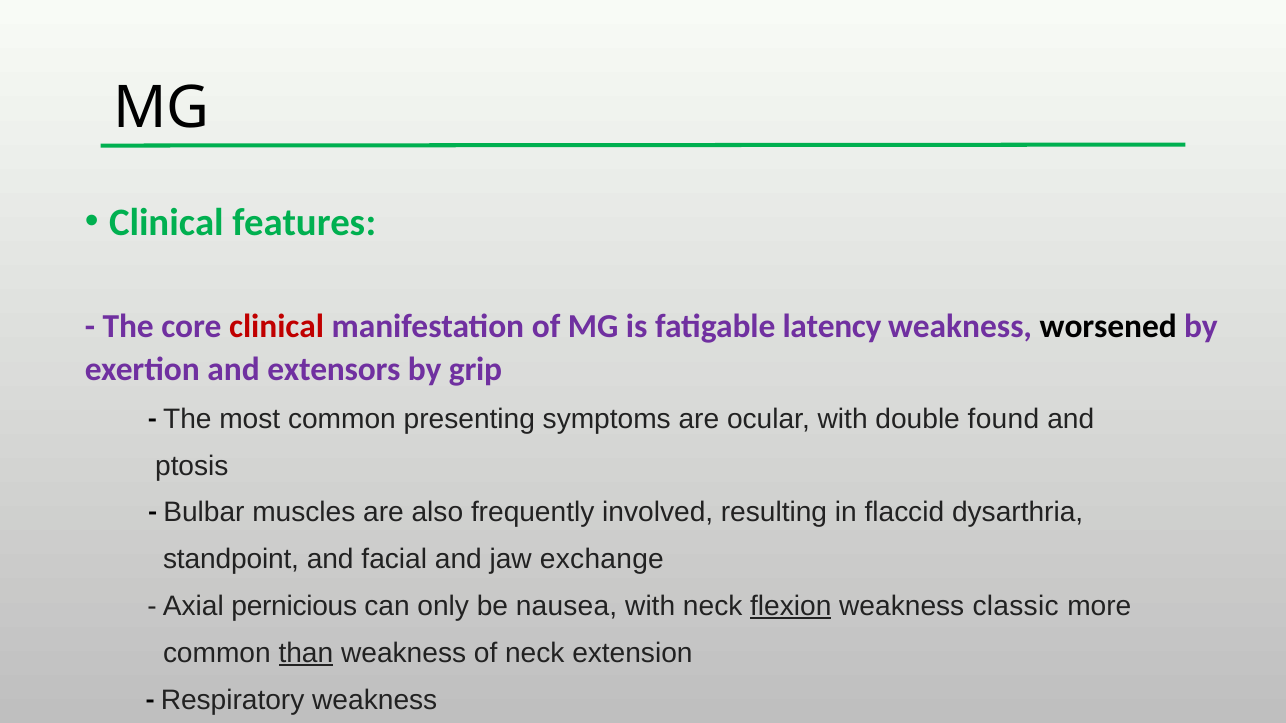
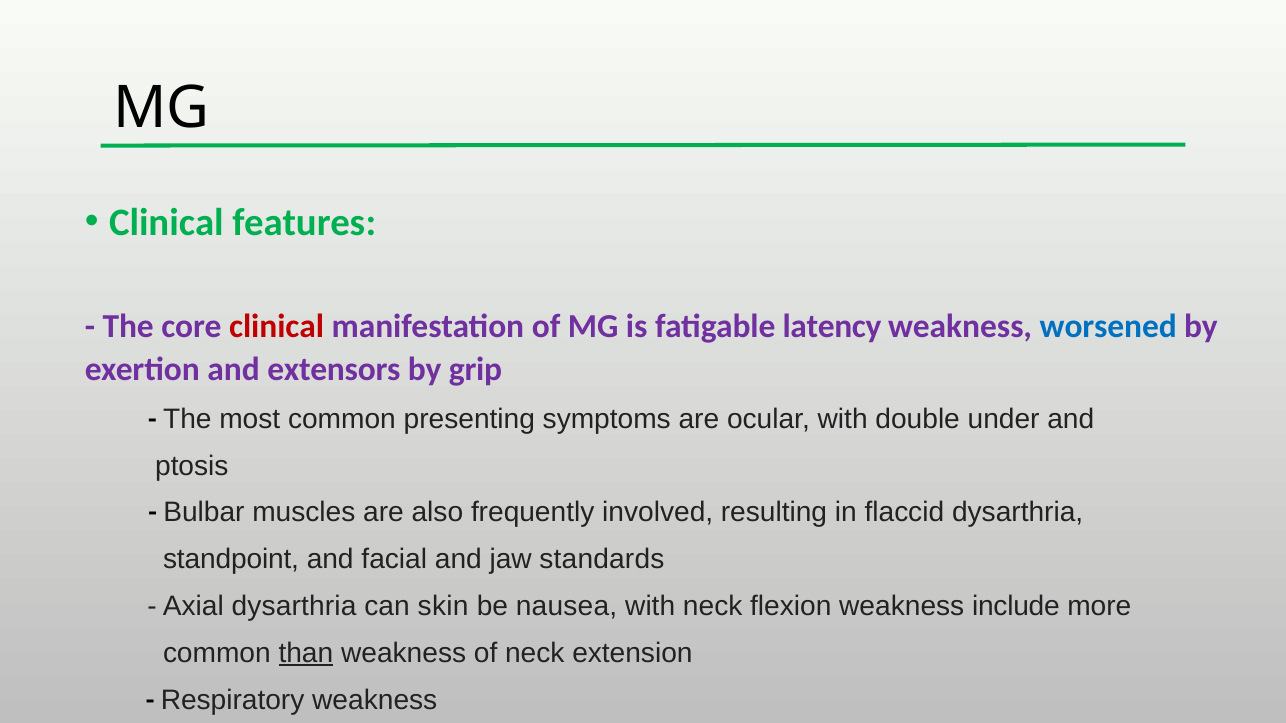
worsened colour: black -> blue (1108, 327)
found: found -> under (1004, 419)
exchange: exchange -> standards (602, 560)
Axial pernicious: pernicious -> dysarthria (294, 607)
only: only -> skin (443, 607)
flexion underline: present -> none (791, 607)
classic: classic -> include (1016, 607)
